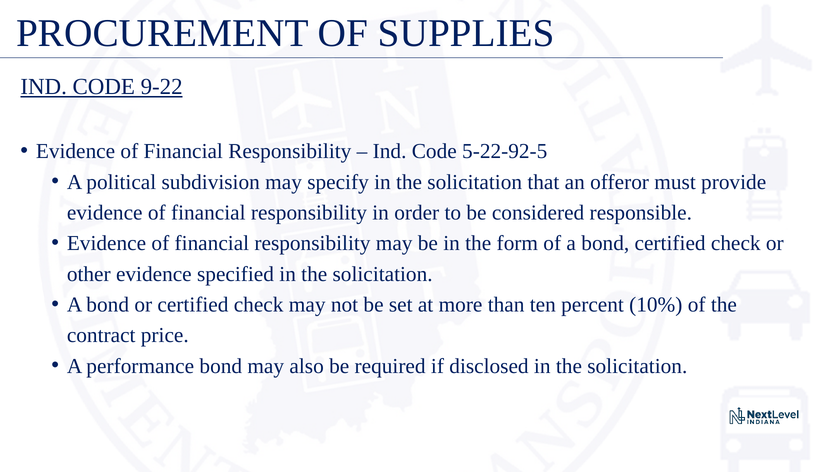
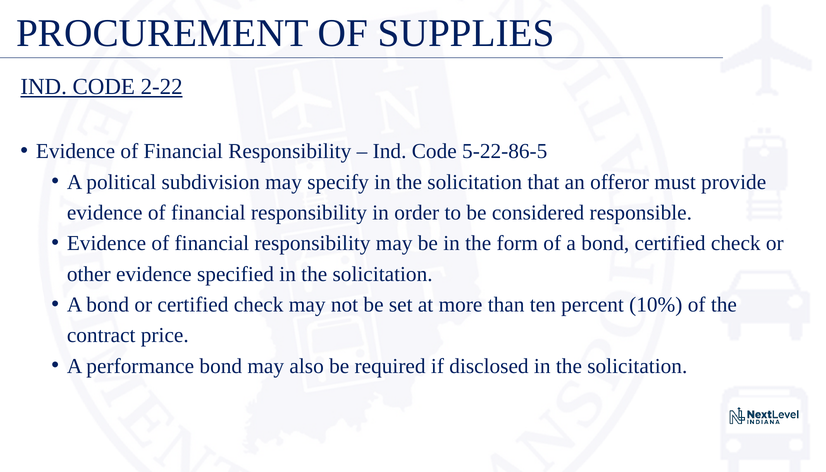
9-22: 9-22 -> 2-22 (162, 87)
5-22-92-5: 5-22-92-5 -> 5-22-86-5 (505, 151)
